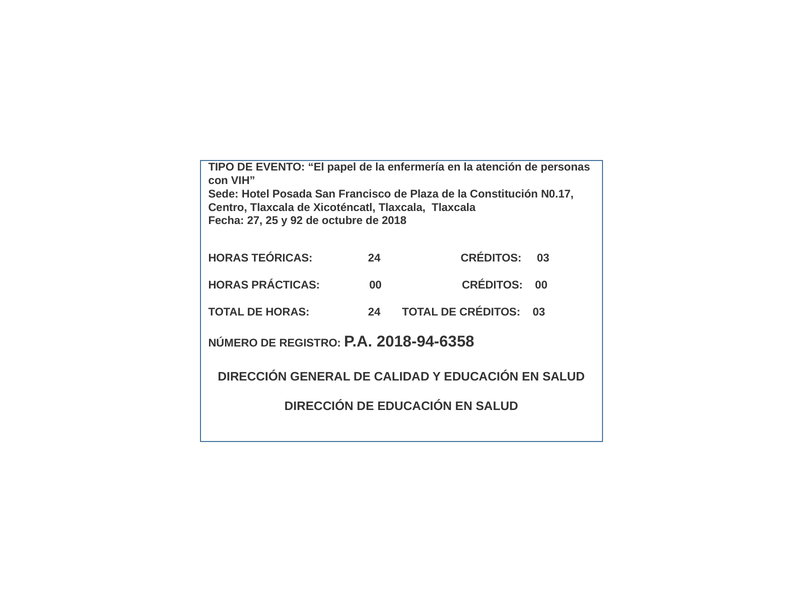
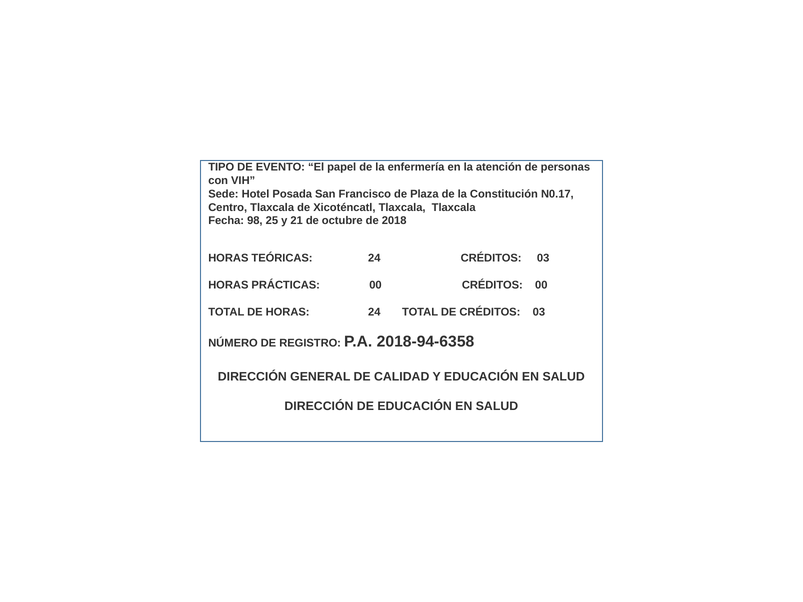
27: 27 -> 98 (255, 221)
92: 92 -> 21 (297, 221)
